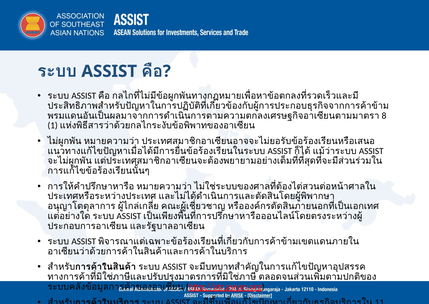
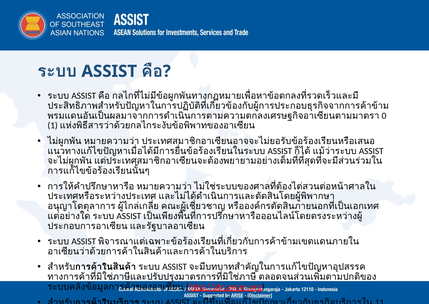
8: 8 -> 0 (384, 115)
